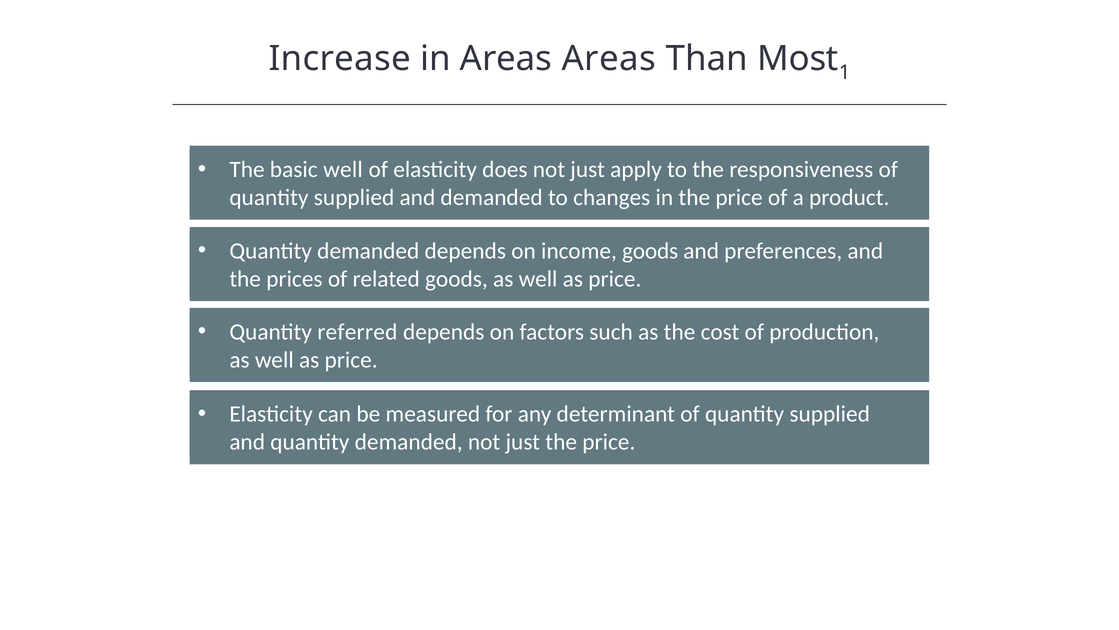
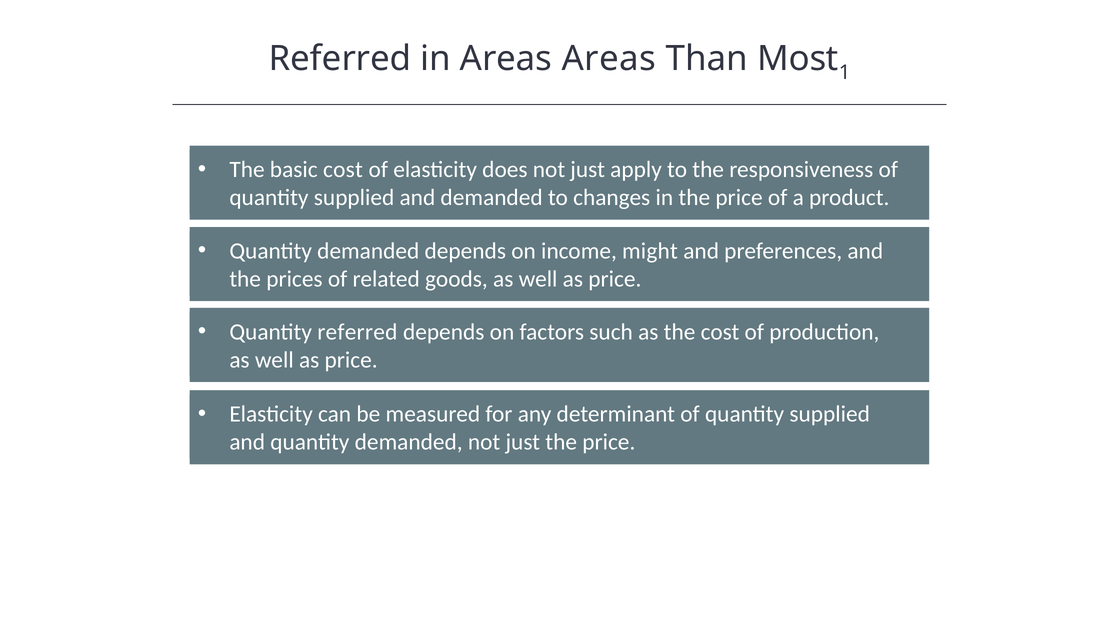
Increase: Increase -> Referred (340, 59)
basic well: well -> cost (343, 170)
income goods: goods -> might (650, 251)
